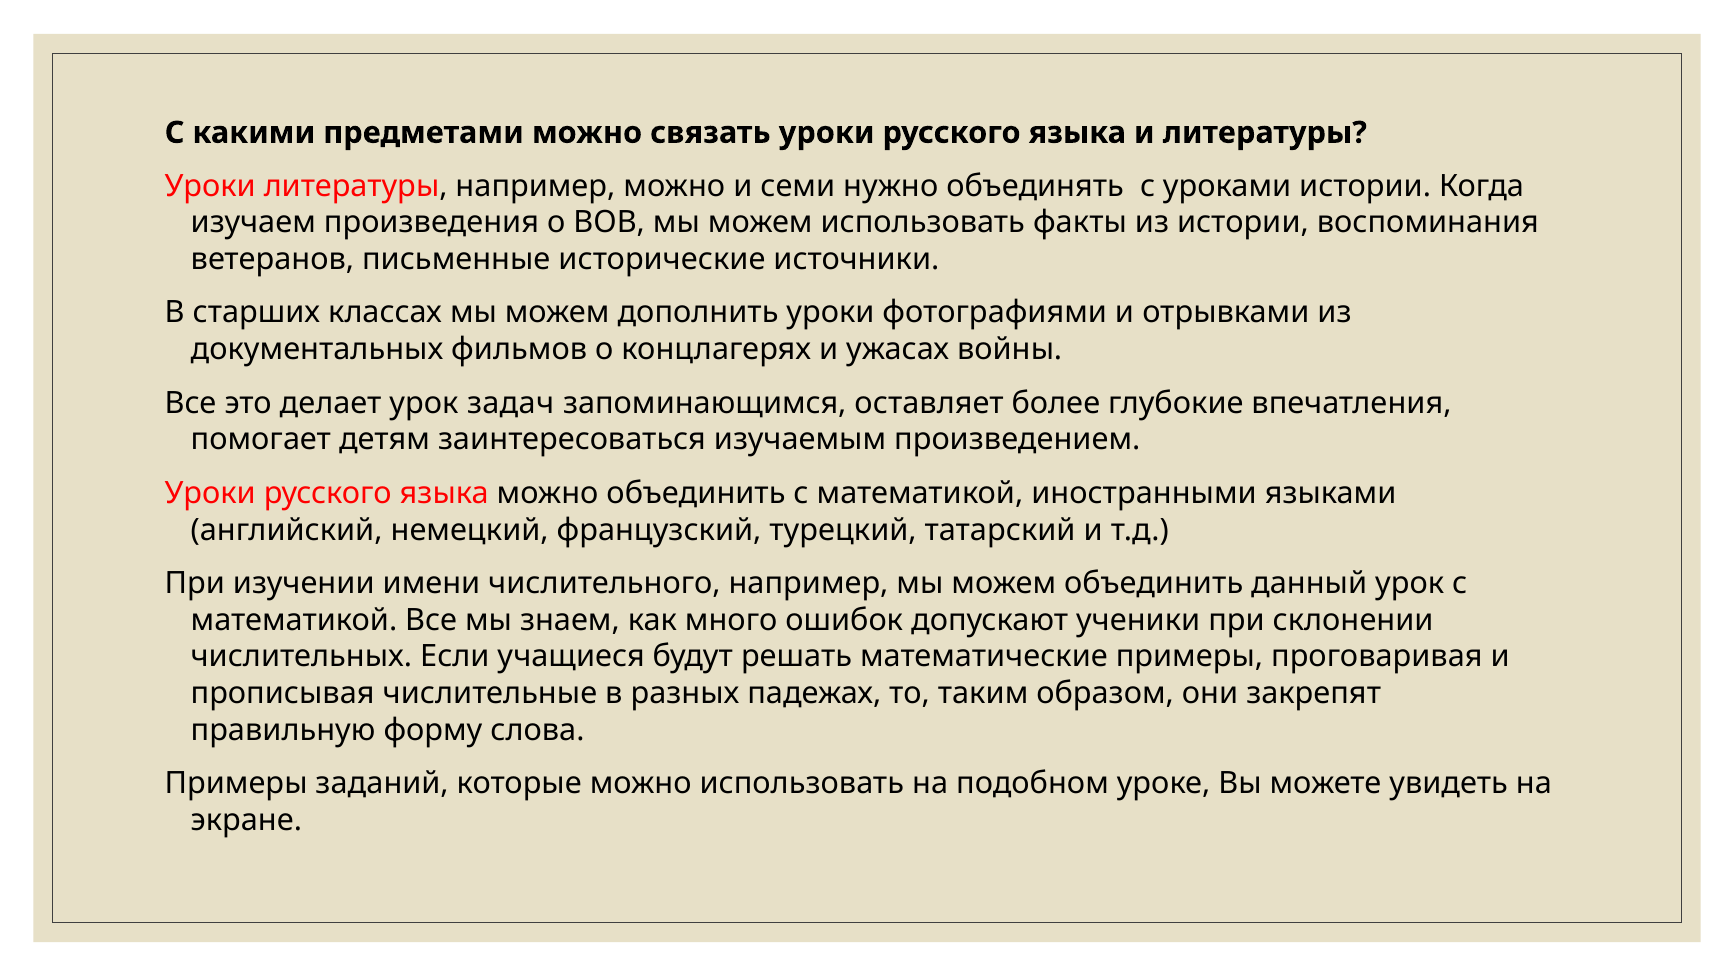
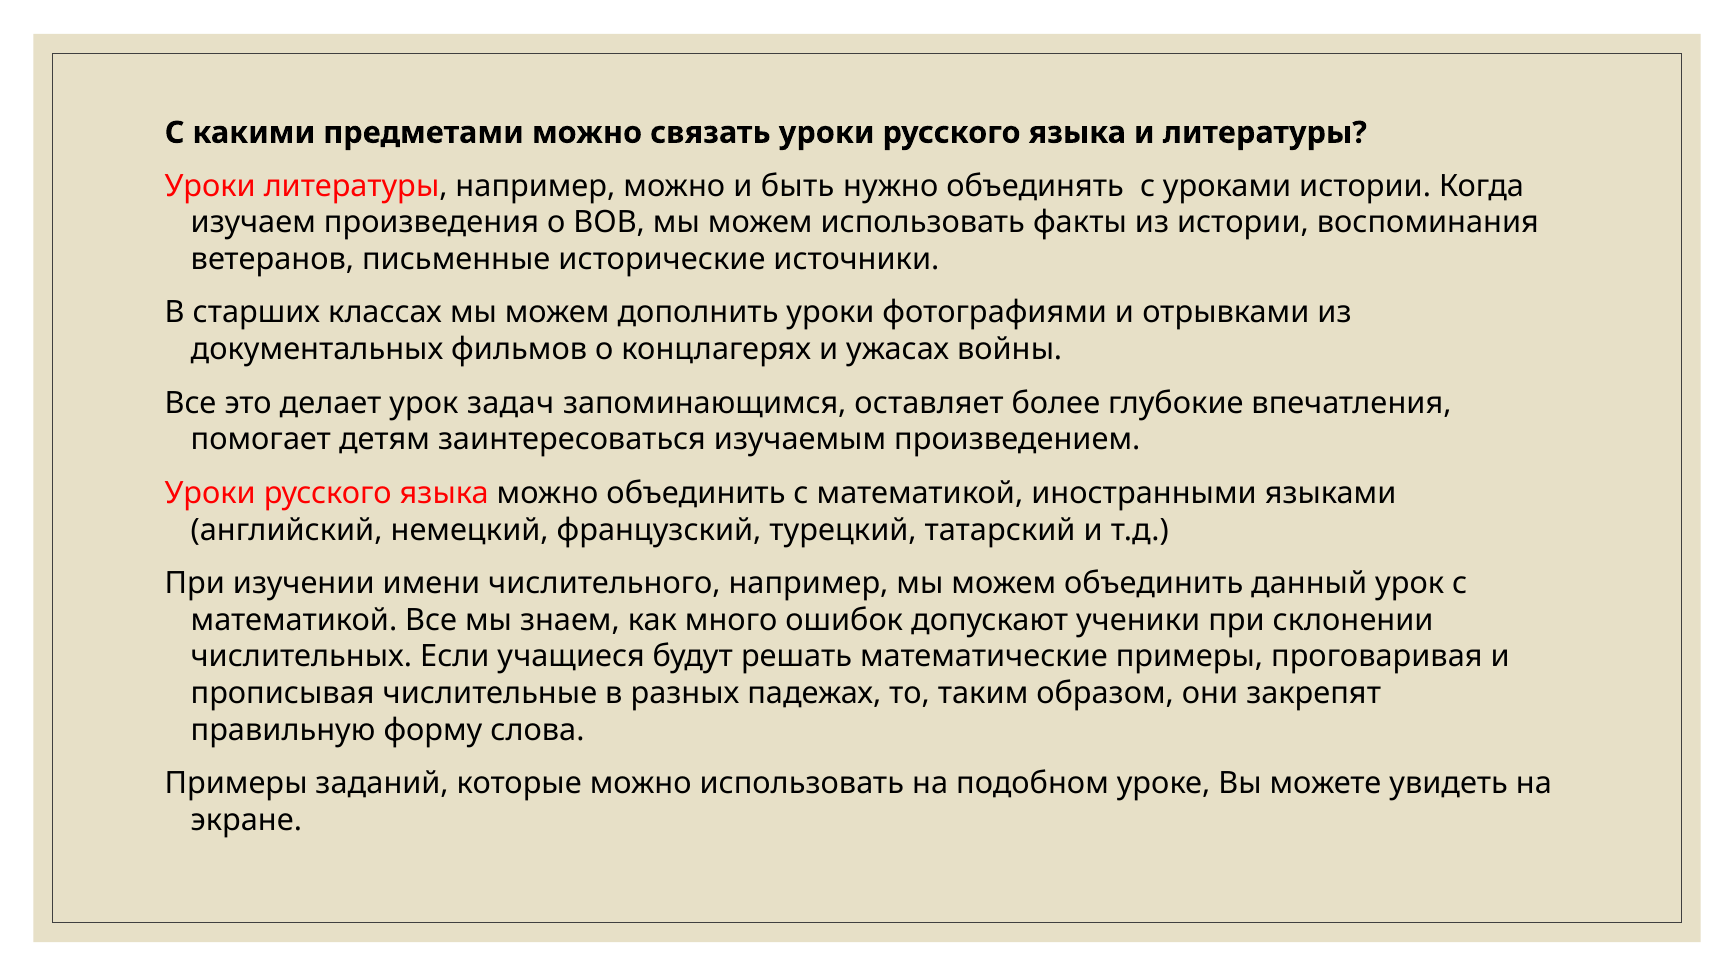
семи: семи -> быть (798, 186)
